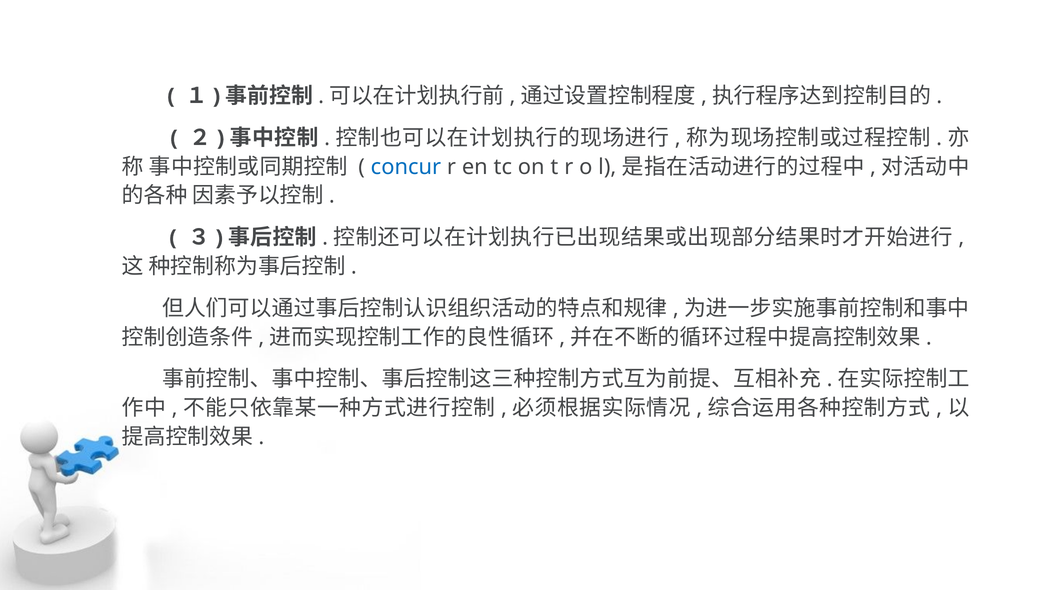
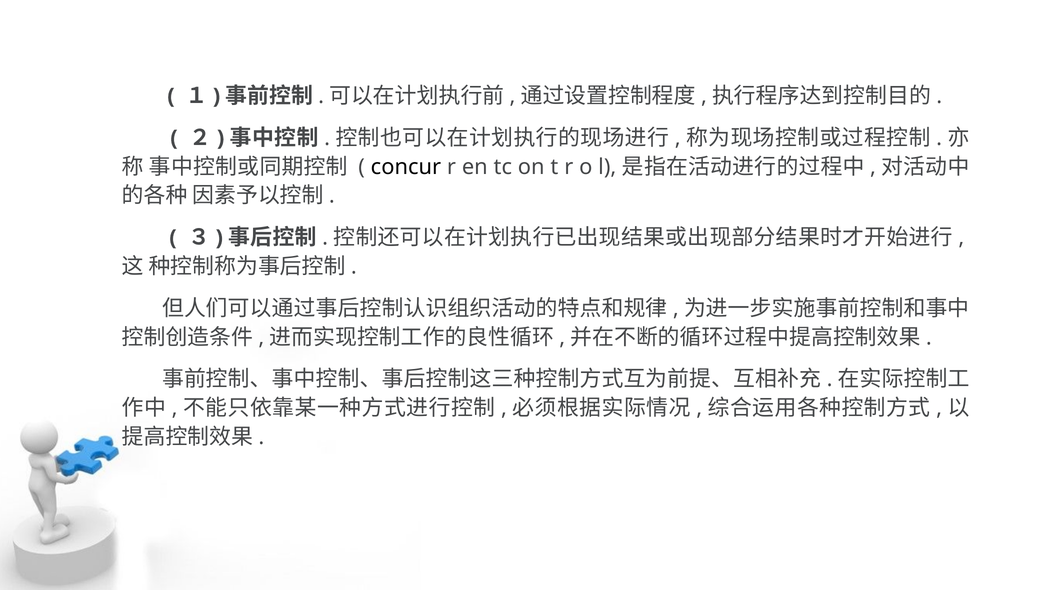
concur colour: blue -> black (406, 167)
